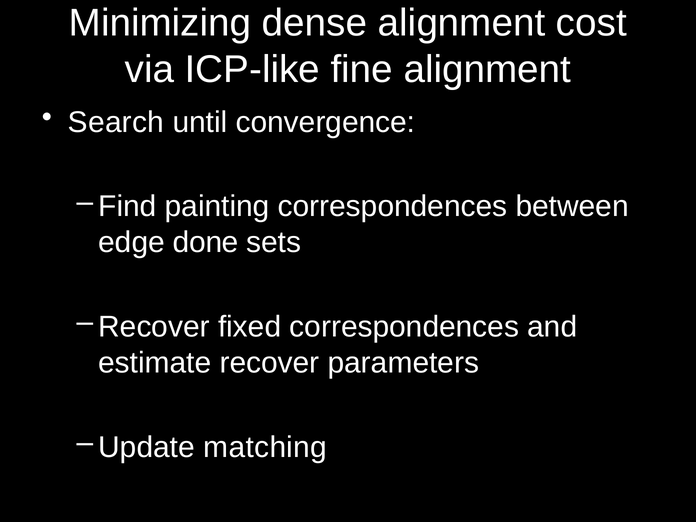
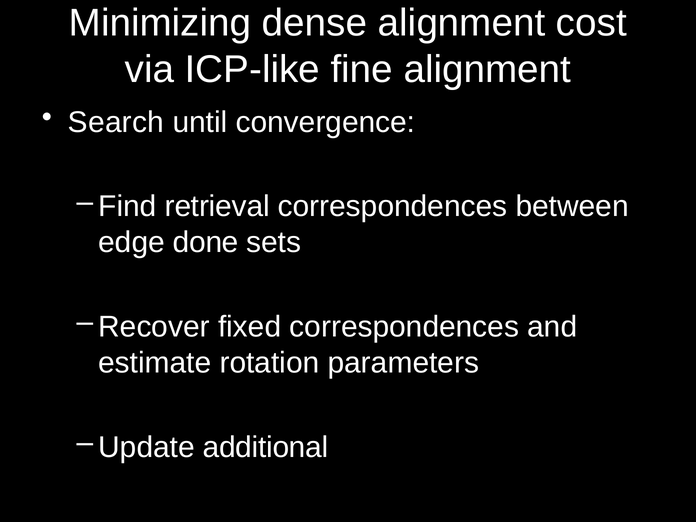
painting: painting -> retrieval (217, 206)
estimate recover: recover -> rotation (269, 363)
matching: matching -> additional (266, 447)
